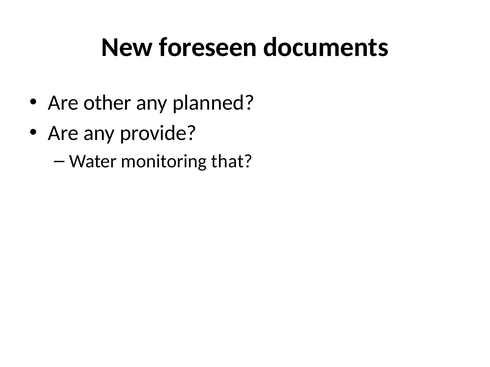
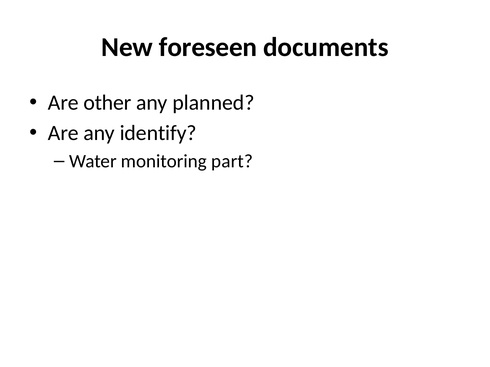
provide: provide -> identify (158, 133)
that: that -> part (232, 161)
